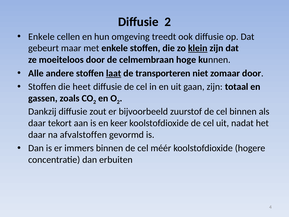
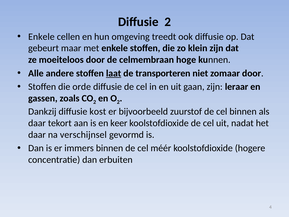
klein underline: present -> none (198, 48)
heet: heet -> orde (82, 87)
totaal: totaal -> leraar (237, 87)
zout: zout -> kost (98, 111)
afvalstoffen: afvalstoffen -> verschijnsel (83, 135)
